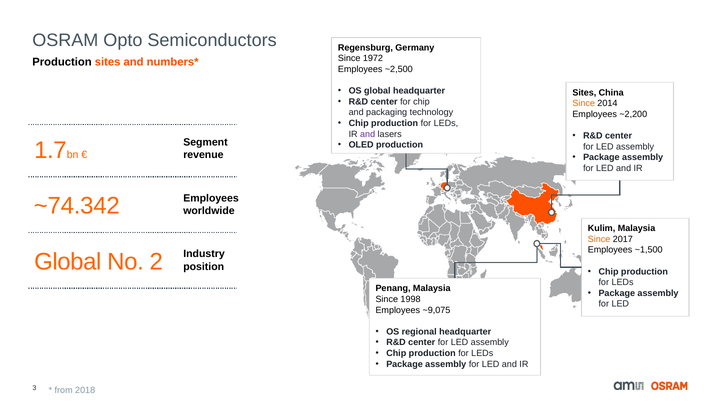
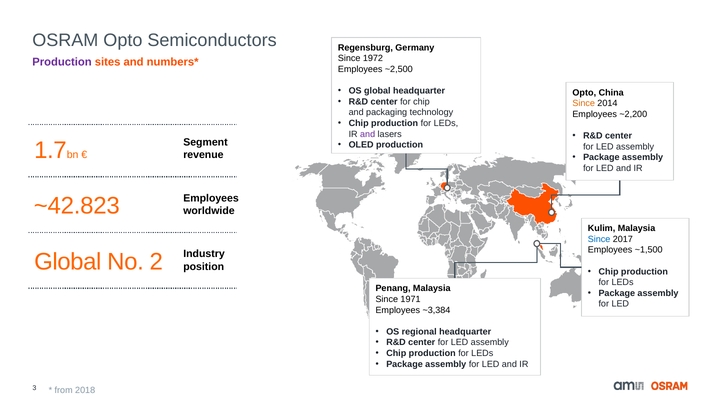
Production colour: black -> purple (62, 62)
Sites: Sites -> Opto (584, 93)
~74.342: ~74.342 -> ~42.823 (77, 206)
Since colour: orange -> blue (599, 240)
1998: 1998 -> 1971 (411, 300)
~9,075: ~9,075 -> ~3,384 (436, 310)
